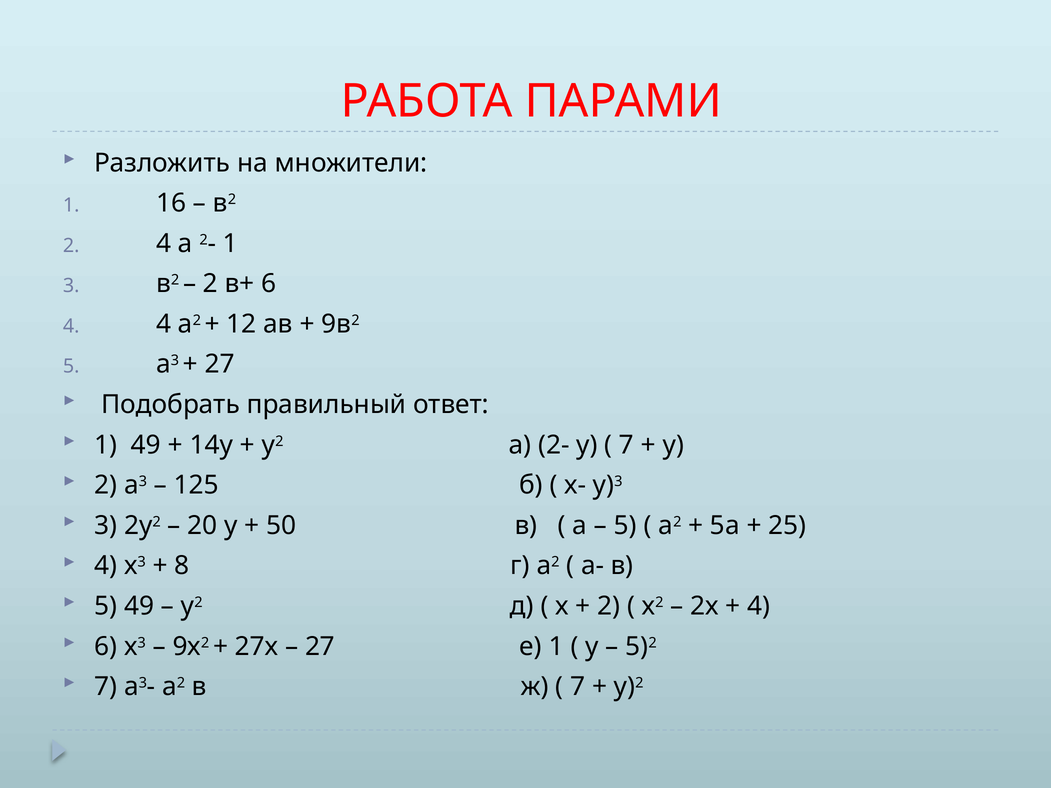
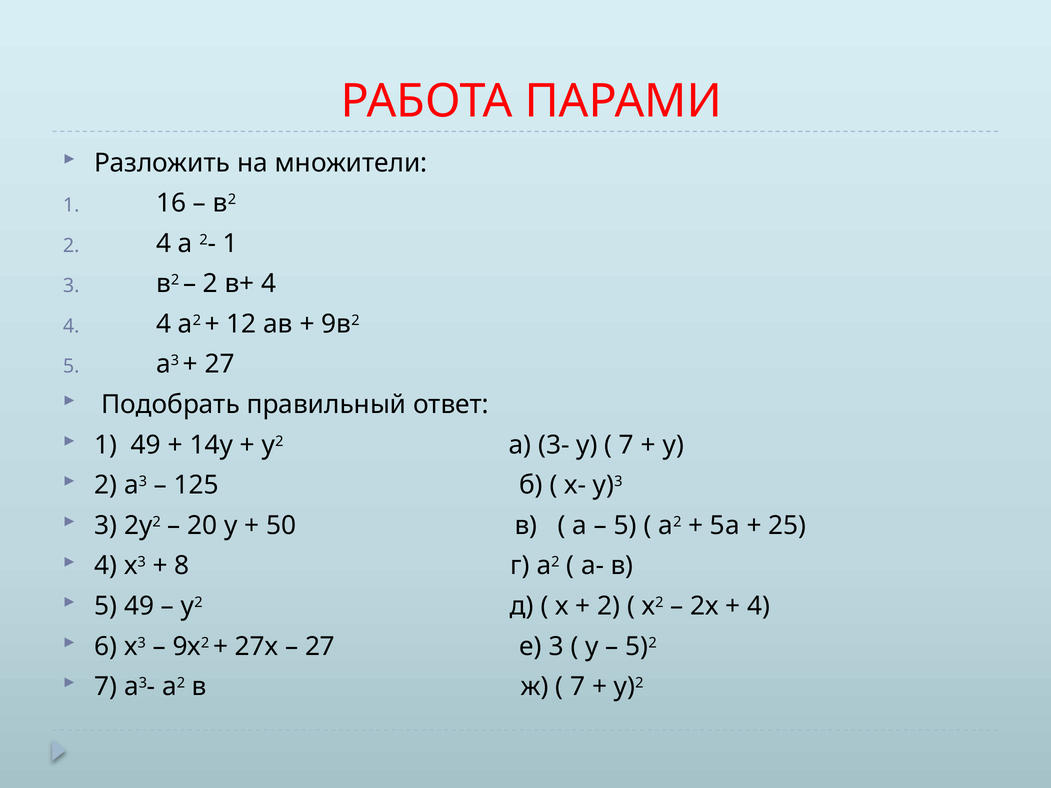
в+ 6: 6 -> 4 (269, 284)
у2 а 2-: 2- -> 3- (554, 445)
е 1: 1 -> 3 (556, 647)
